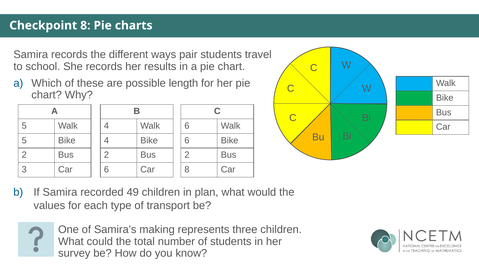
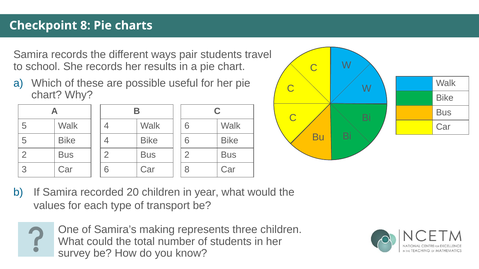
length: length -> useful (183, 83)
49: 49 -> 20 (133, 193)
plan: plan -> year (207, 193)
